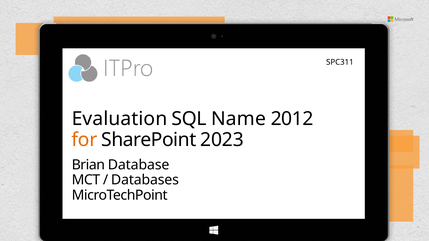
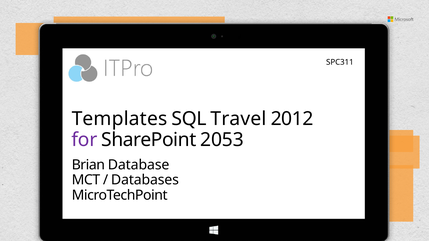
Evaluation: Evaluation -> Templates (119, 119)
Name: Name -> Travel (239, 119)
for colour: orange -> purple (84, 140)
2023: 2023 -> 2053 (222, 140)
